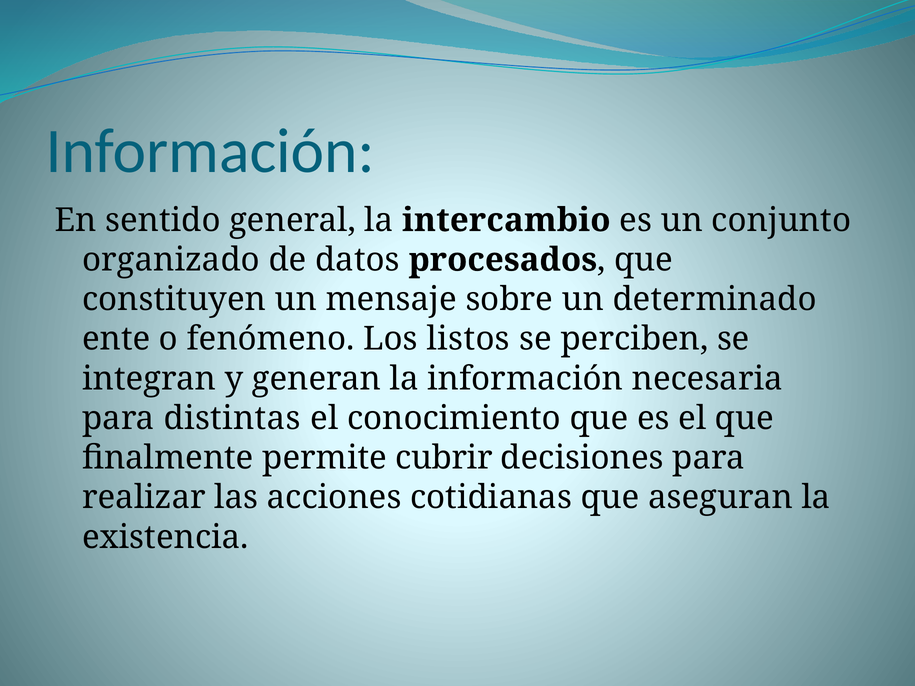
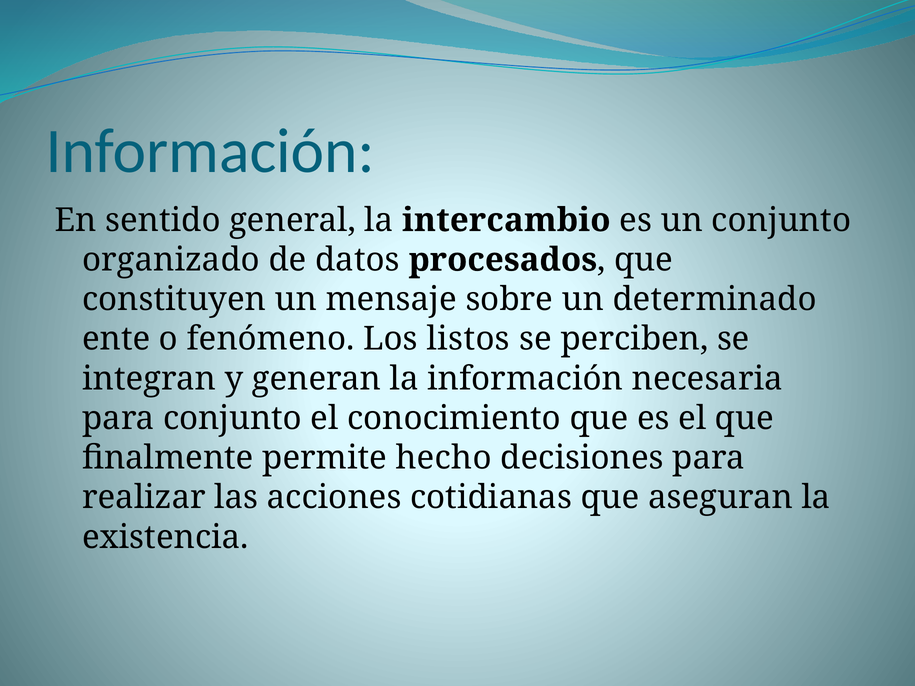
para distintas: distintas -> conjunto (232, 418)
cubrir: cubrir -> hecho (444, 458)
